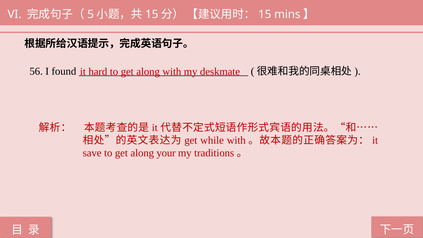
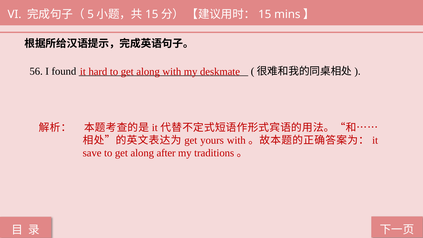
while: while -> yours (212, 140)
your: your -> after (166, 153)
